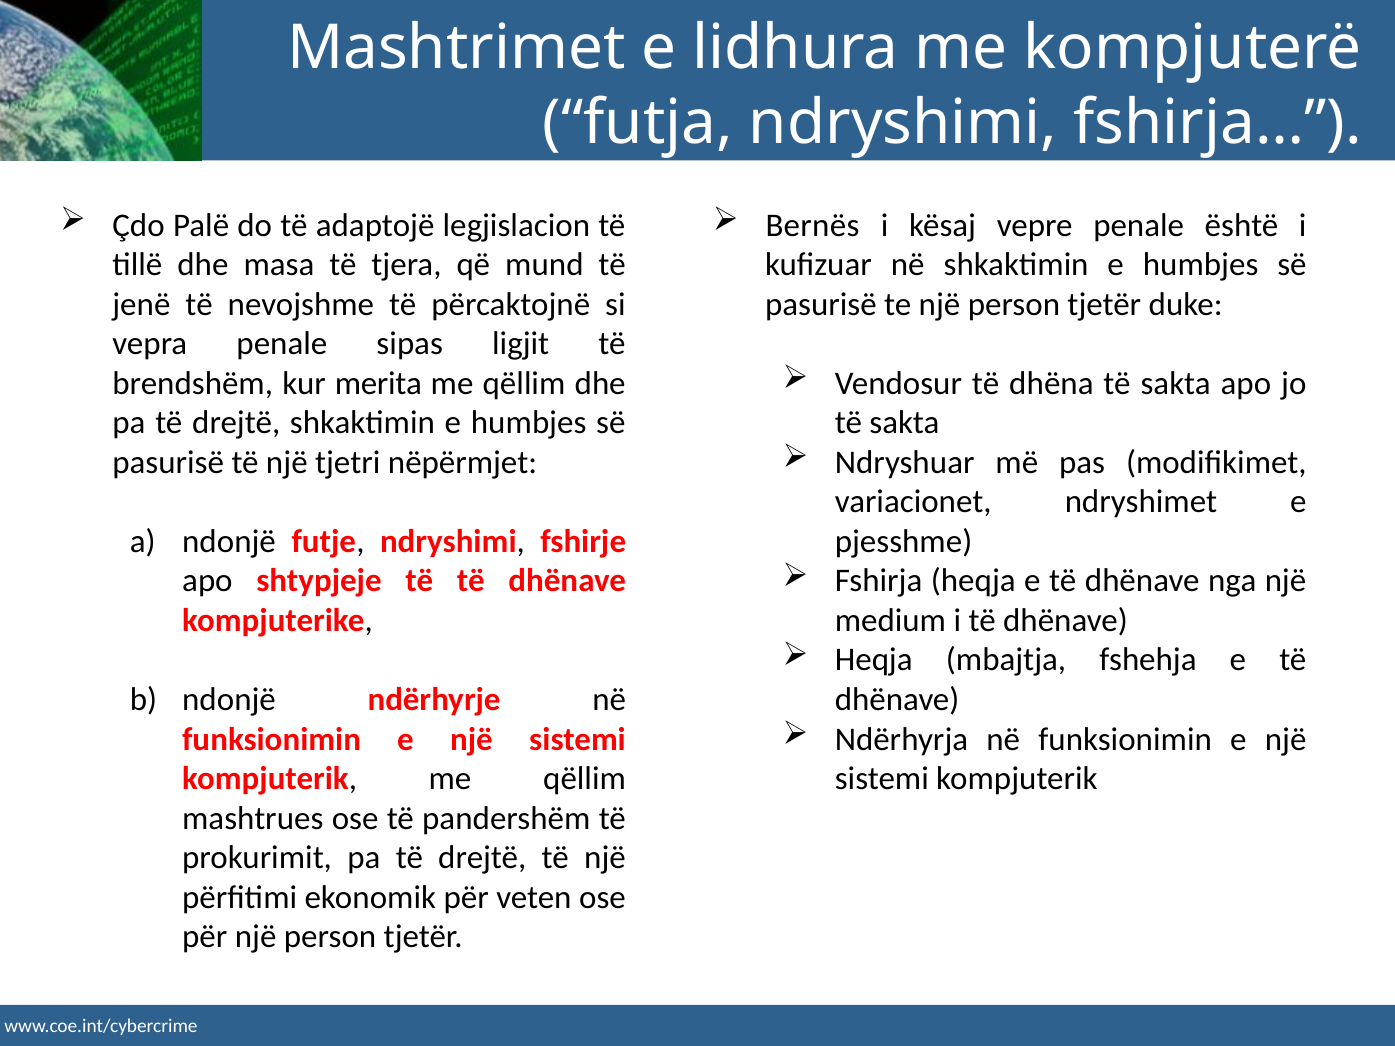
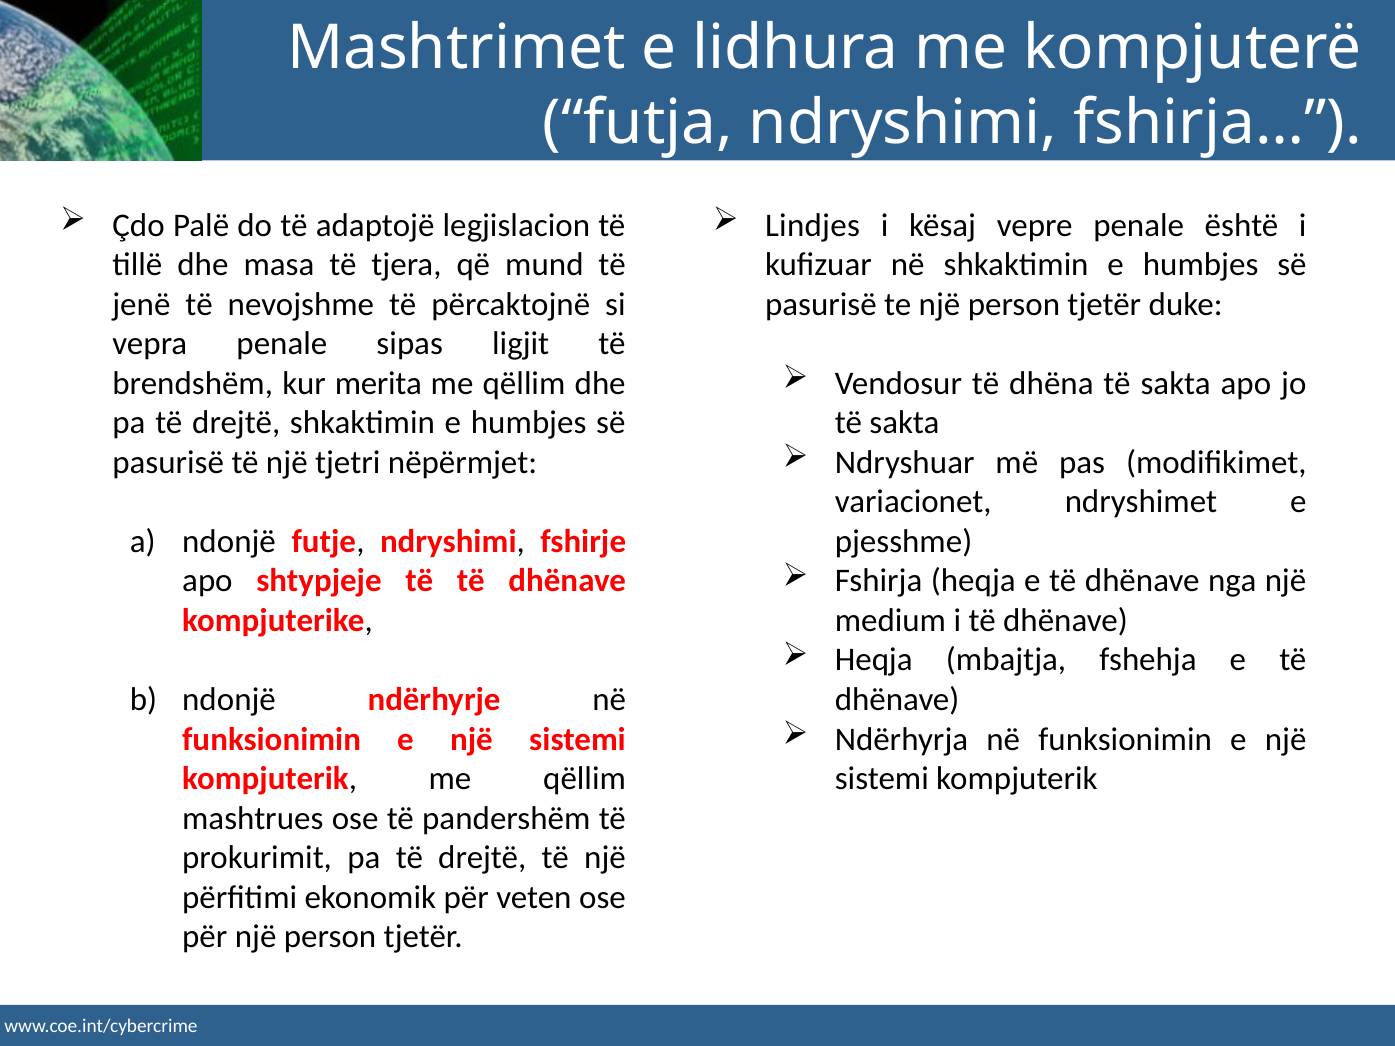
Bernës: Bernës -> Lindjes (813, 225)
